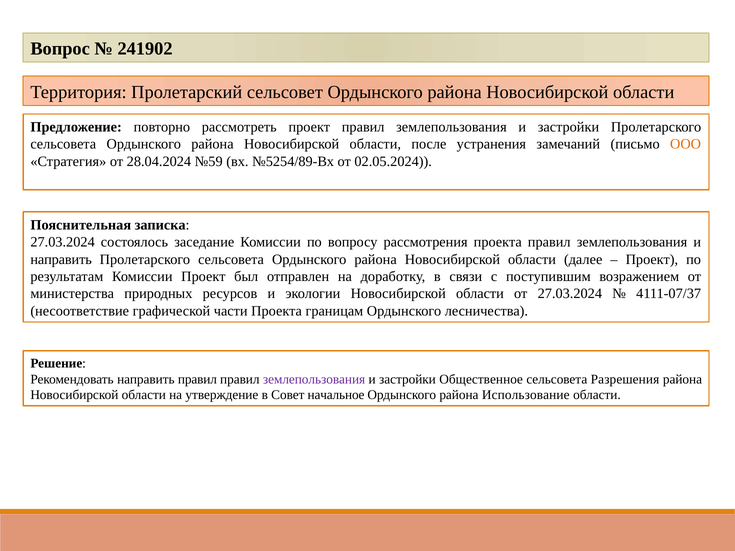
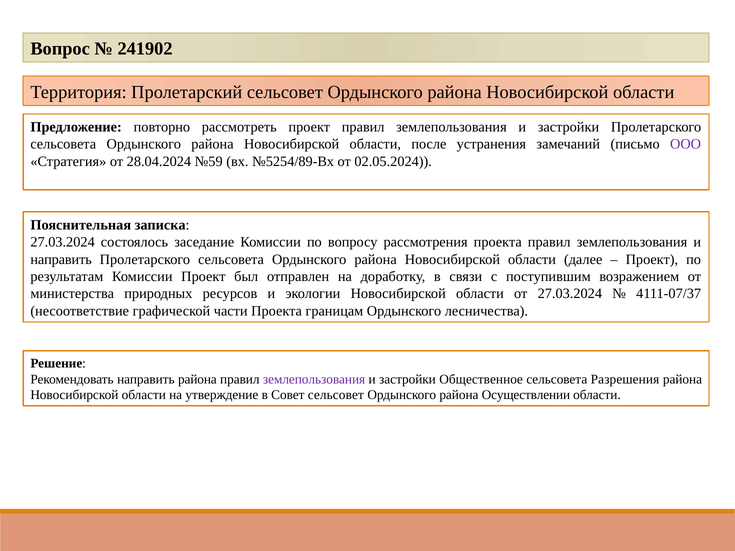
ООО colour: orange -> purple (686, 144)
направить правил: правил -> района (197, 379)
Совет начальное: начальное -> сельсовет (336, 395)
Использование: Использование -> Осуществлении (526, 395)
